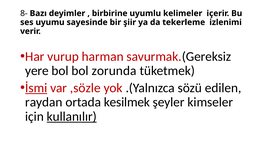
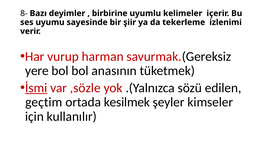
zorunda: zorunda -> anasının (114, 71)
raydan: raydan -> geçtim (44, 102)
kullanılır underline: present -> none (72, 117)
